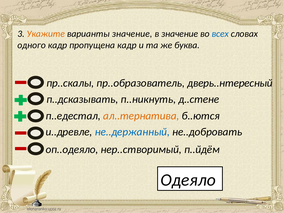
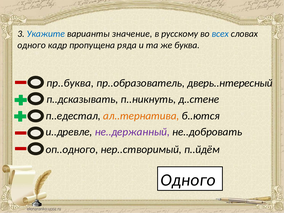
Укажите colour: orange -> blue (46, 34)
в значение: значение -> русскому (180, 34)
пропущена кадр: кадр -> ряда (127, 45)
пр..скалы: пр..скалы -> пр..буква (70, 83)
не..держанный colour: blue -> purple (132, 132)
оп..одеяло: оп..одеяло -> оп..одного (72, 149)
Одеяло: Одеяло -> Одного (188, 180)
